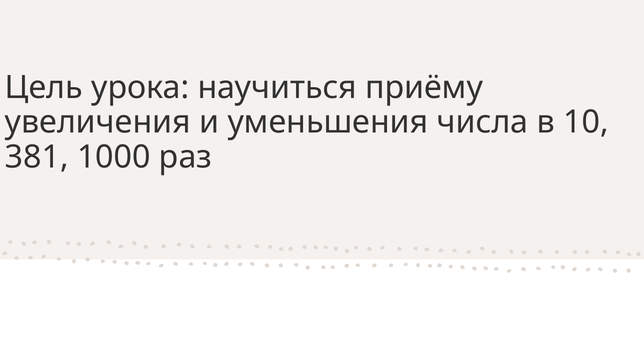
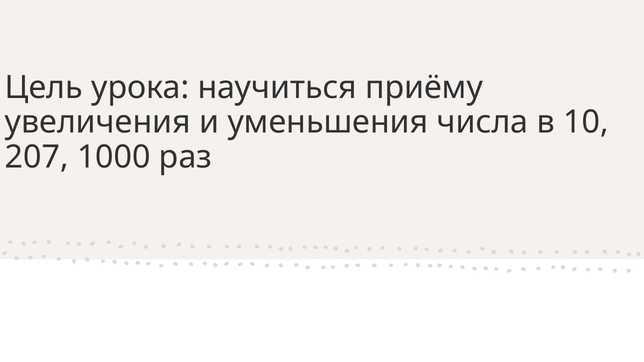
381: 381 -> 207 (37, 157)
